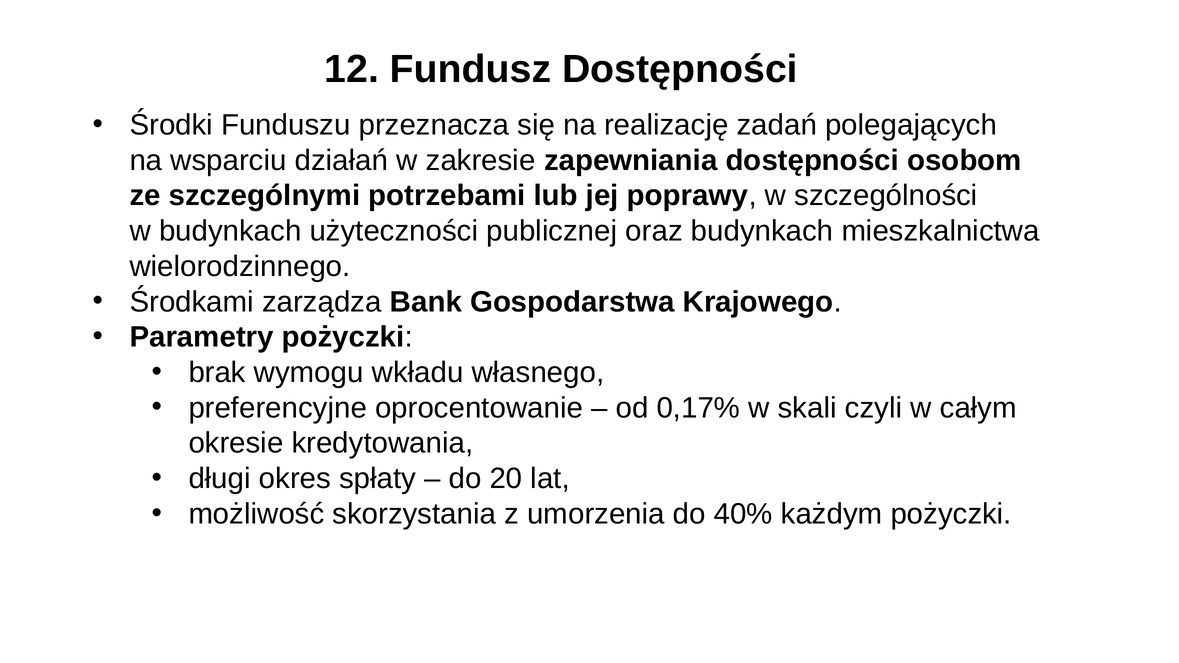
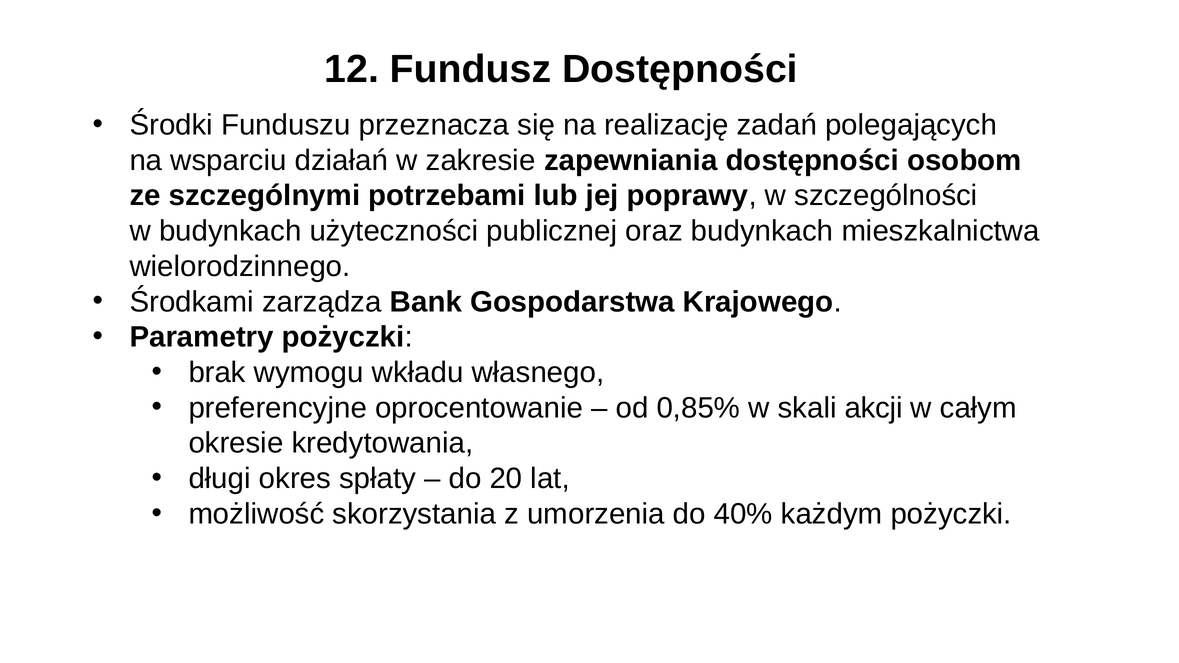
0,17%: 0,17% -> 0,85% (698, 408)
czyli: czyli -> akcji (874, 408)
